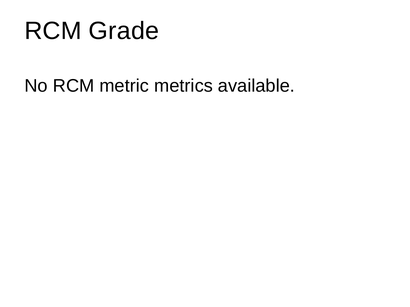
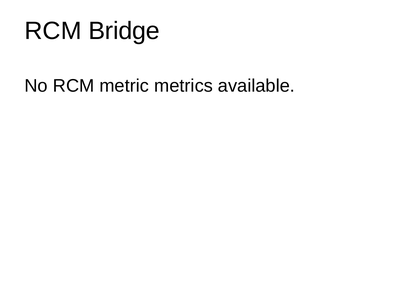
Grade: Grade -> Bridge (124, 31)
